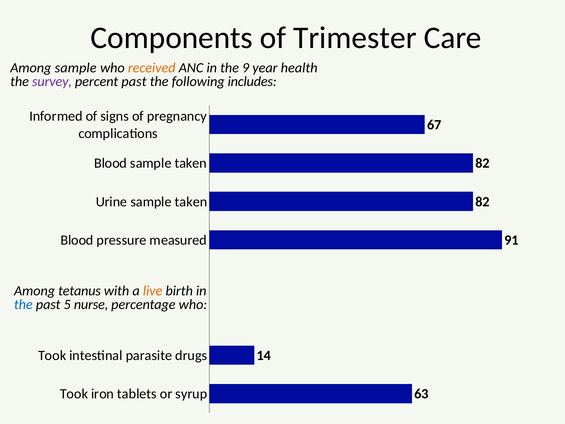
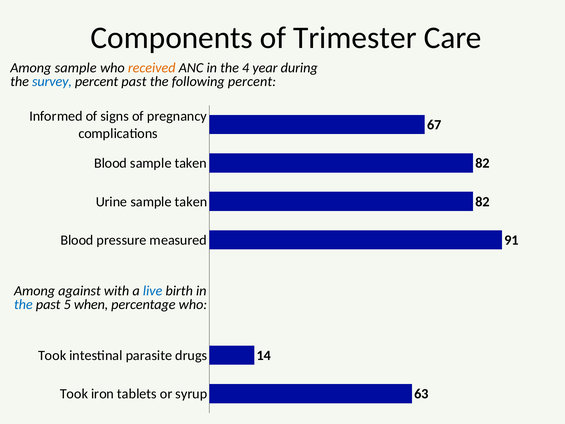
9: 9 -> 4 (246, 68)
health: health -> during (299, 68)
survey colour: purple -> blue (52, 81)
following includes: includes -> percent (252, 81)
tetanus: tetanus -> against (79, 291)
live colour: orange -> blue (153, 291)
nurse: nurse -> when (91, 304)
